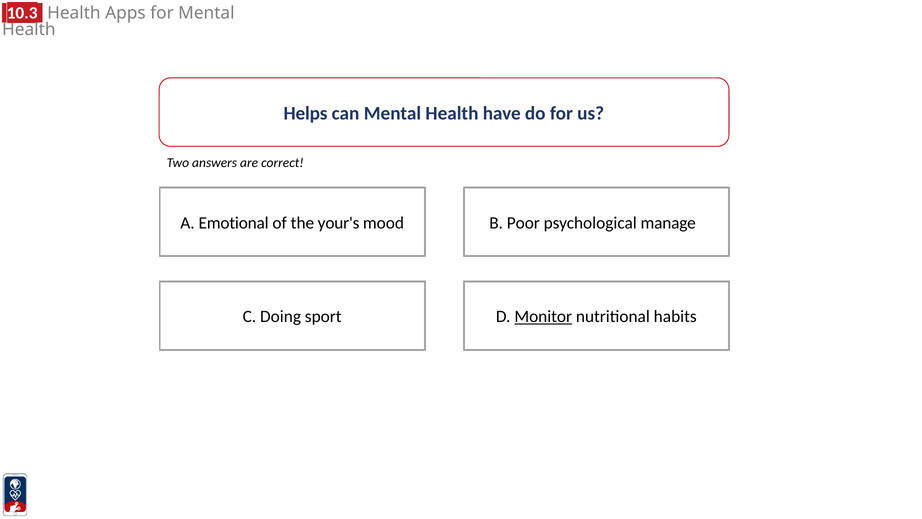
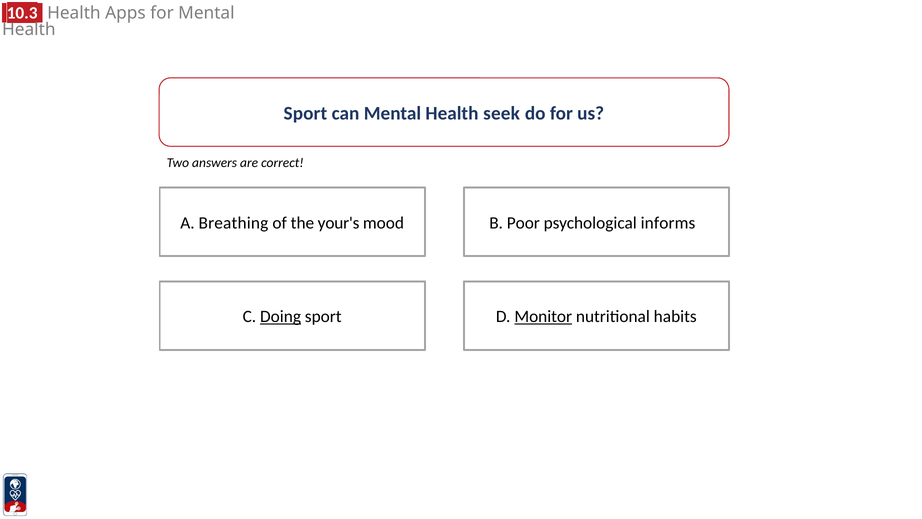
Helps: Helps -> Sport (305, 113)
have: have -> seek (502, 113)
manage: manage -> informs (668, 223)
Emotional: Emotional -> Breathing (233, 223)
Doing underline: none -> present (281, 317)
